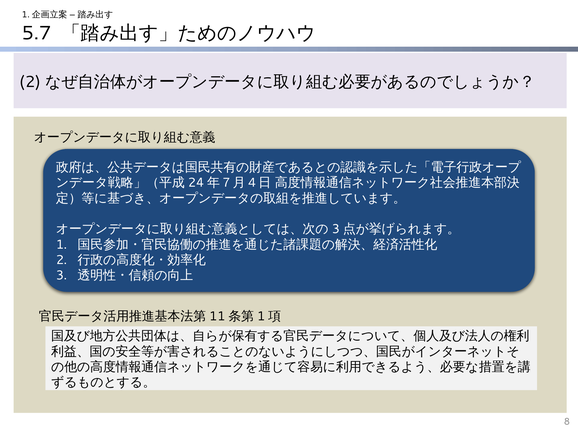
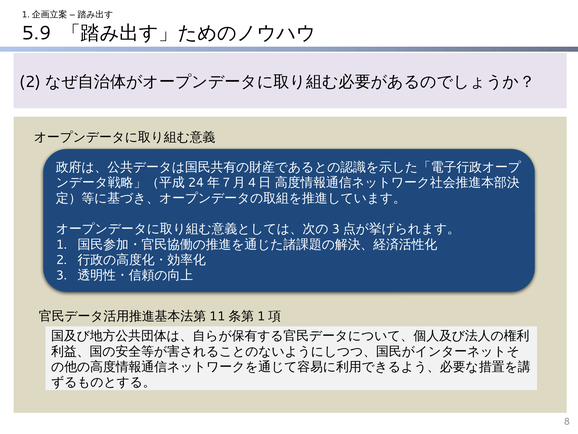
5.7: 5.7 -> 5.9 (37, 33)
